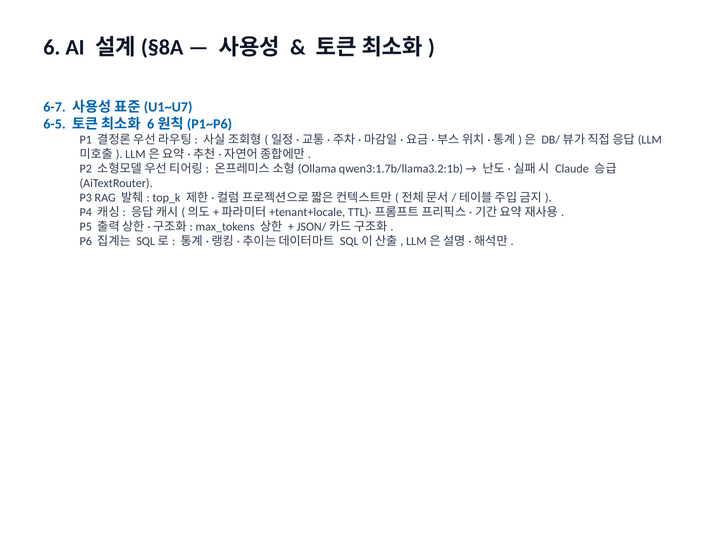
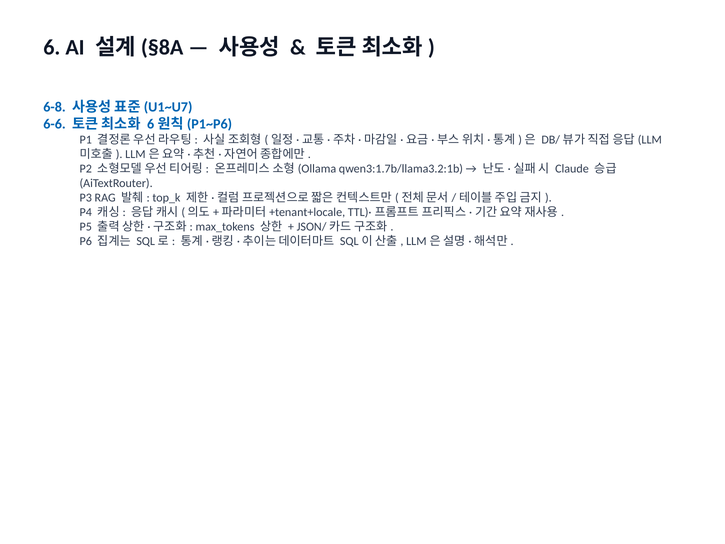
6-7: 6-7 -> 6-8 (55, 107)
6-5: 6-5 -> 6-6 (55, 124)
